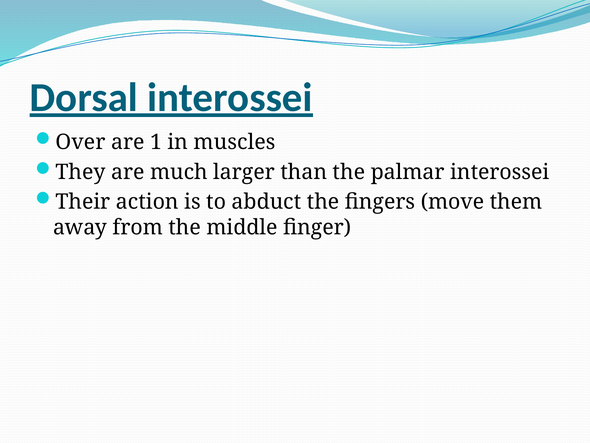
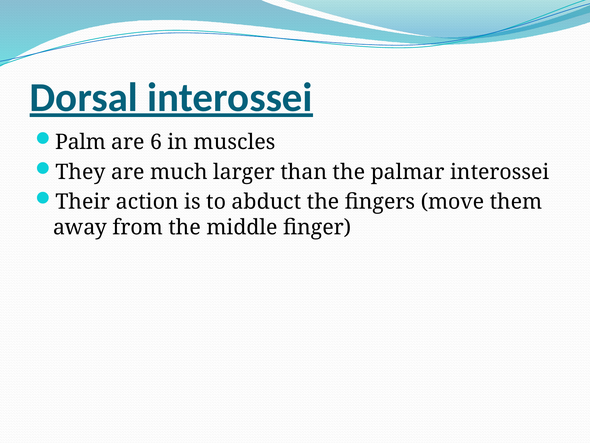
Over: Over -> Palm (81, 142)
1: 1 -> 6 (156, 142)
